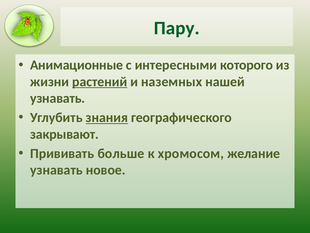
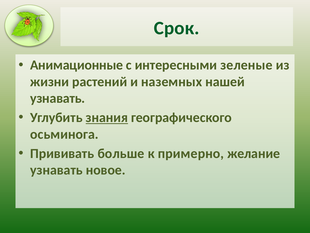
Пару: Пару -> Срок (177, 28)
которого: которого -> зеленые (246, 65)
растений underline: present -> none (100, 82)
закрывают: закрывают -> осьминога (64, 134)
хромосом: хромосом -> примерно (191, 153)
